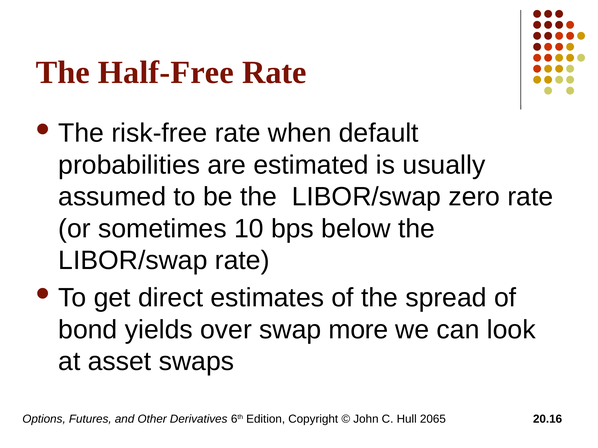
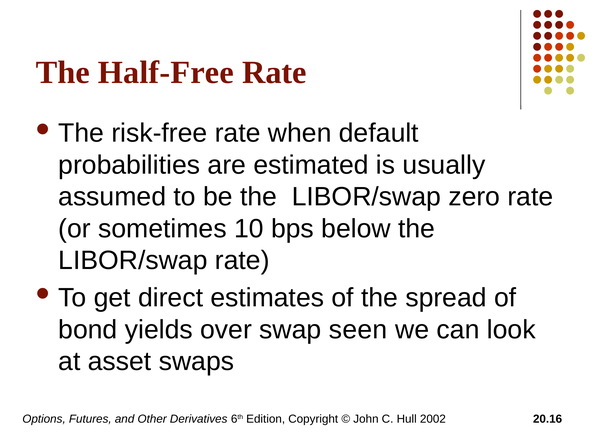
more: more -> seen (358, 330)
2065: 2065 -> 2002 (433, 419)
